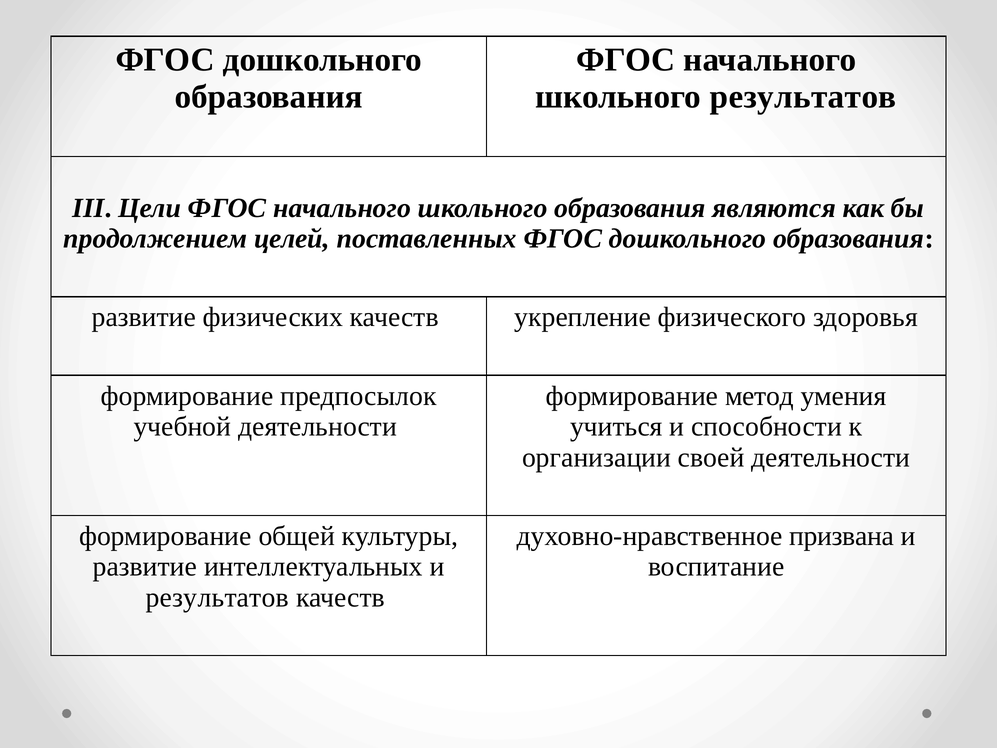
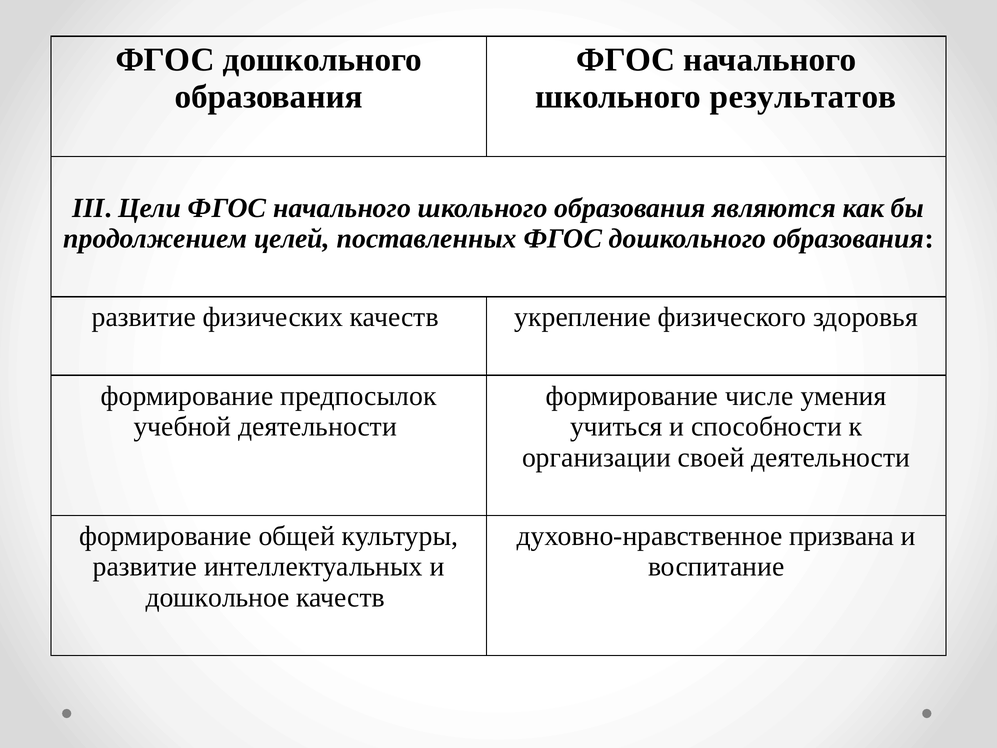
метод: метод -> числе (759, 396)
результатов: результатов -> дошкольное (217, 597)
